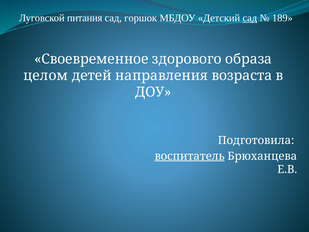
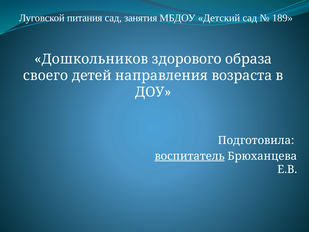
горшок: горшок -> занятия (141, 18)
сад underline: present -> none (250, 18)
Своевременное: Своевременное -> Дошкольников (91, 59)
целом: целом -> своего (46, 75)
